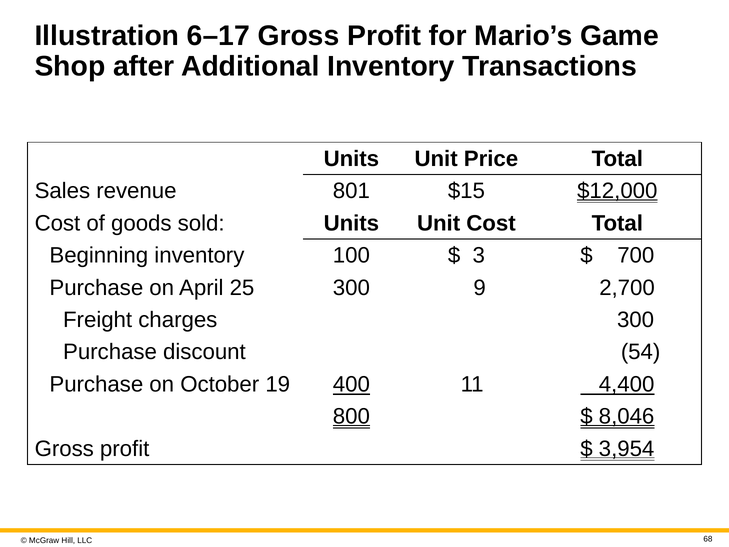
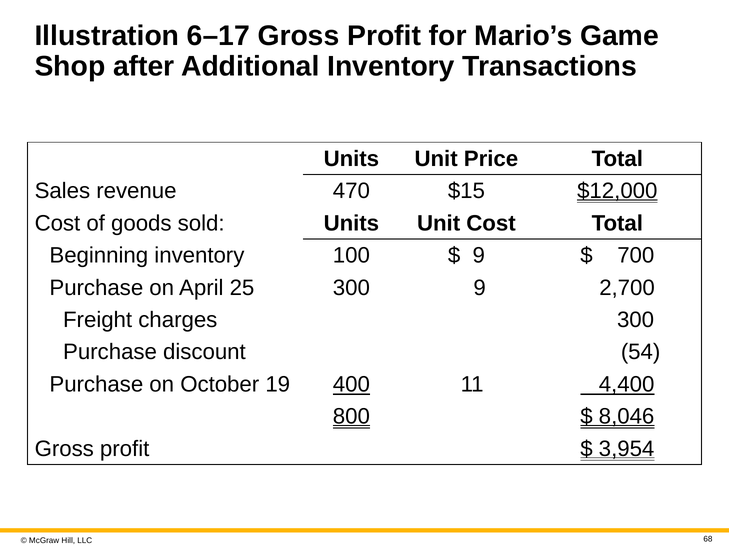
801: 801 -> 470 (351, 191)
3: 3 -> 9 (479, 255)
